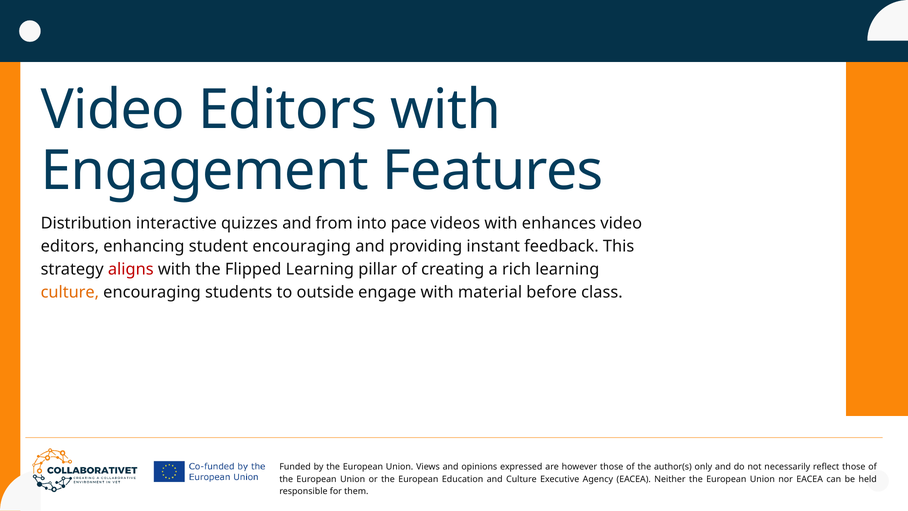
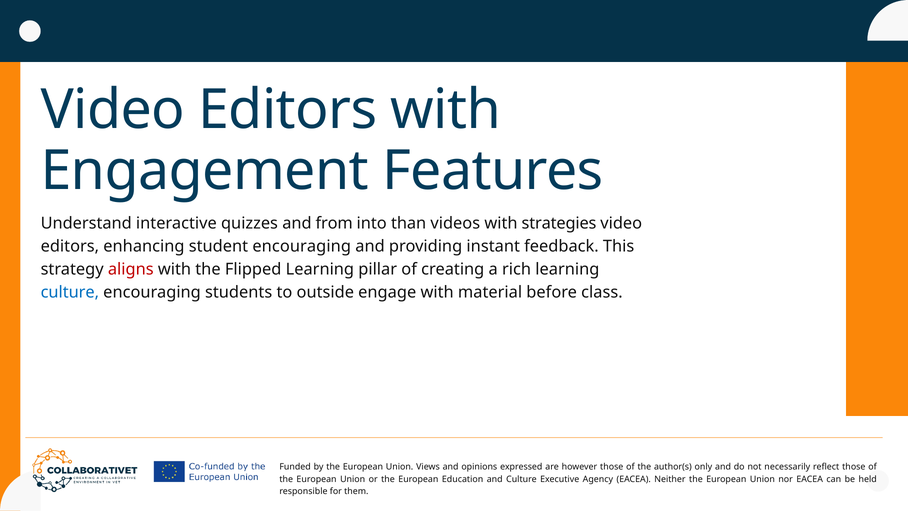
Distribution: Distribution -> Understand (86, 223)
pace: pace -> than (409, 223)
enhances: enhances -> strategies (559, 223)
culture colour: orange -> blue (70, 292)
